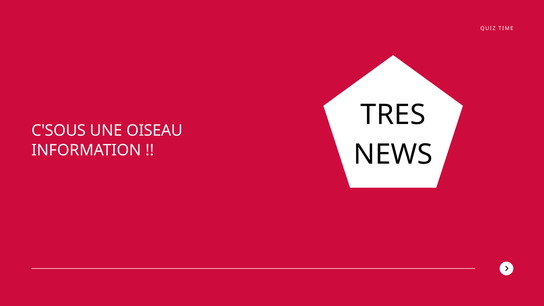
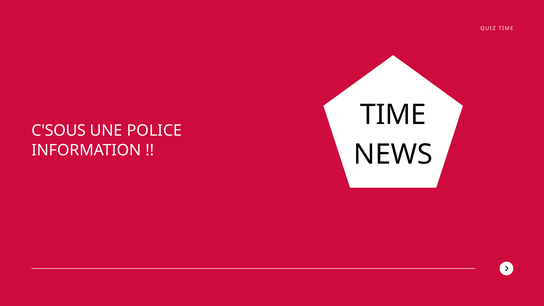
TRES: TRES -> TIME (393, 115)
OISEAU: OISEAU -> POLICE (154, 131)
